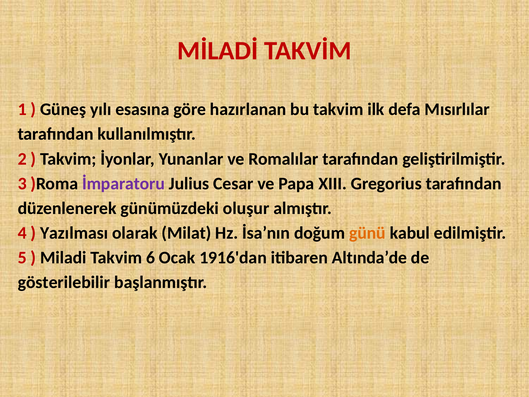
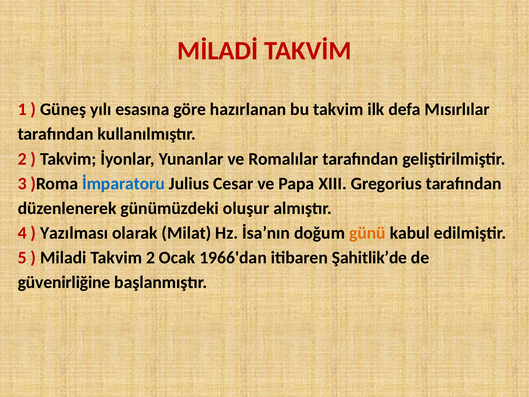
İmparatoru colour: purple -> blue (123, 183)
Takvim 6: 6 -> 2 (151, 257)
1916'dan: 1916'dan -> 1966'dan (233, 257)
Altında’de: Altında’de -> Şahitlik’de (370, 257)
gösterilebilir: gösterilebilir -> güvenirliğine (64, 282)
